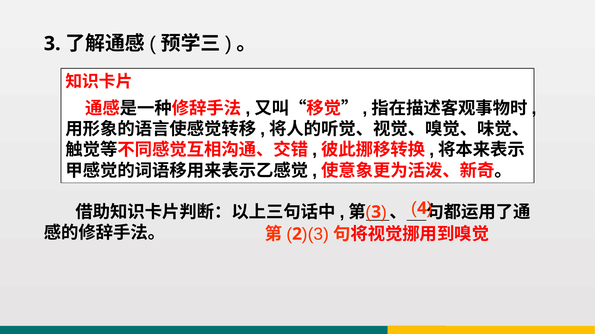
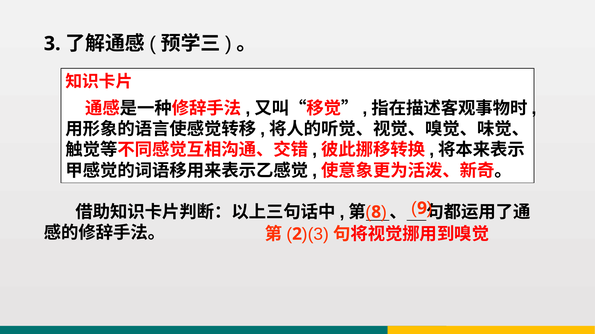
3: 3 -> 8 (376, 212)
4: 4 -> 9 (422, 209)
